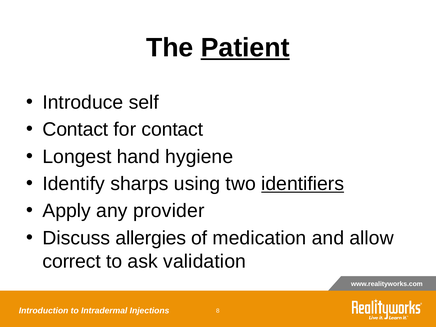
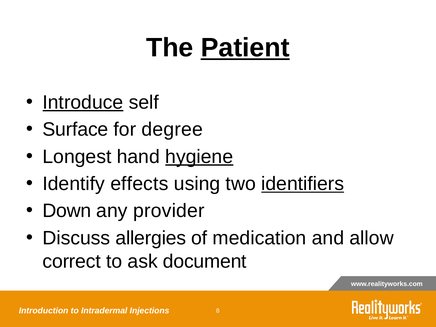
Introduce underline: none -> present (83, 102)
Contact: Contact -> Surface (75, 130)
for contact: contact -> degree (172, 130)
hygiene underline: none -> present (199, 157)
sharps: sharps -> effects (139, 184)
Apply: Apply -> Down (67, 211)
validation: validation -> document (205, 261)
